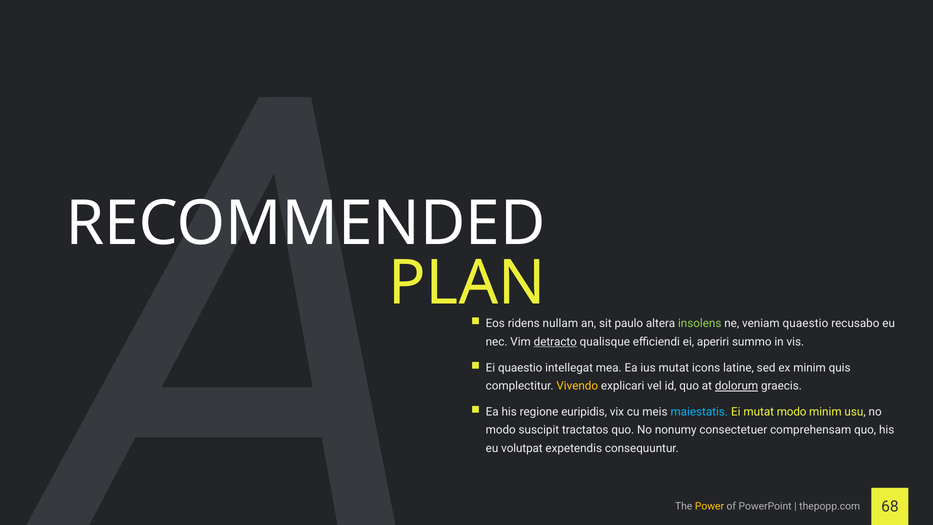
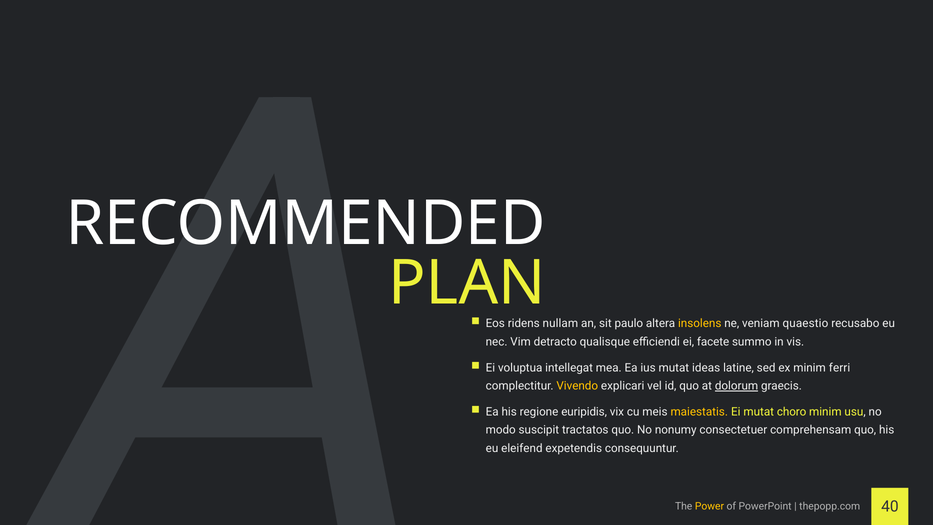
insolens colour: light green -> yellow (700, 323)
detracto underline: present -> none (555, 342)
aperiri: aperiri -> facete (713, 342)
Ei quaestio: quaestio -> voluptua (520, 368)
icons: icons -> ideas (706, 368)
quis: quis -> ferri (840, 368)
maiestatis colour: light blue -> yellow (699, 412)
mutat modo: modo -> choro (792, 412)
volutpat: volutpat -> eleifend (522, 448)
68: 68 -> 40 (890, 507)
